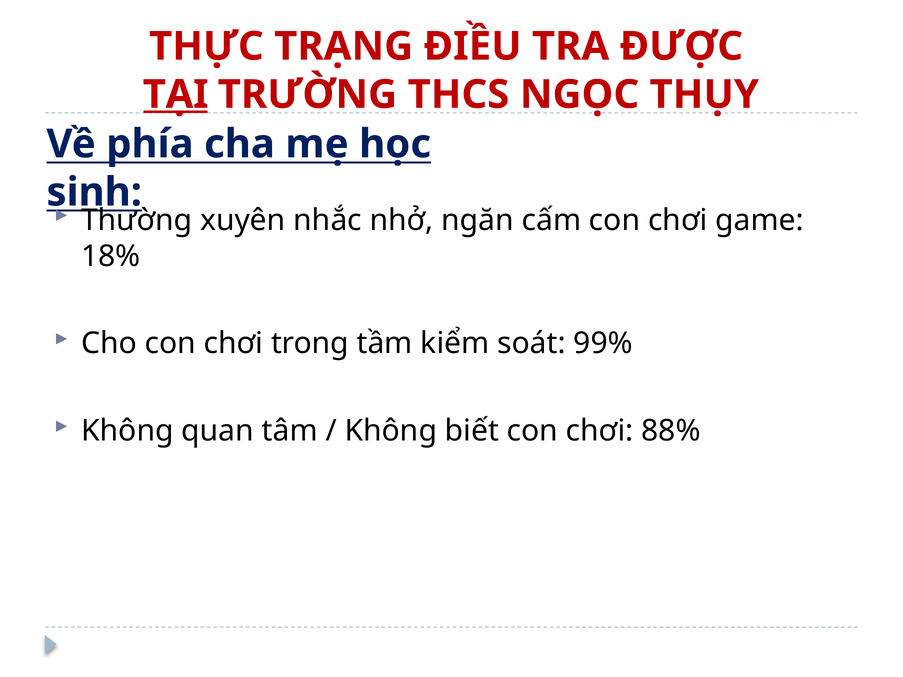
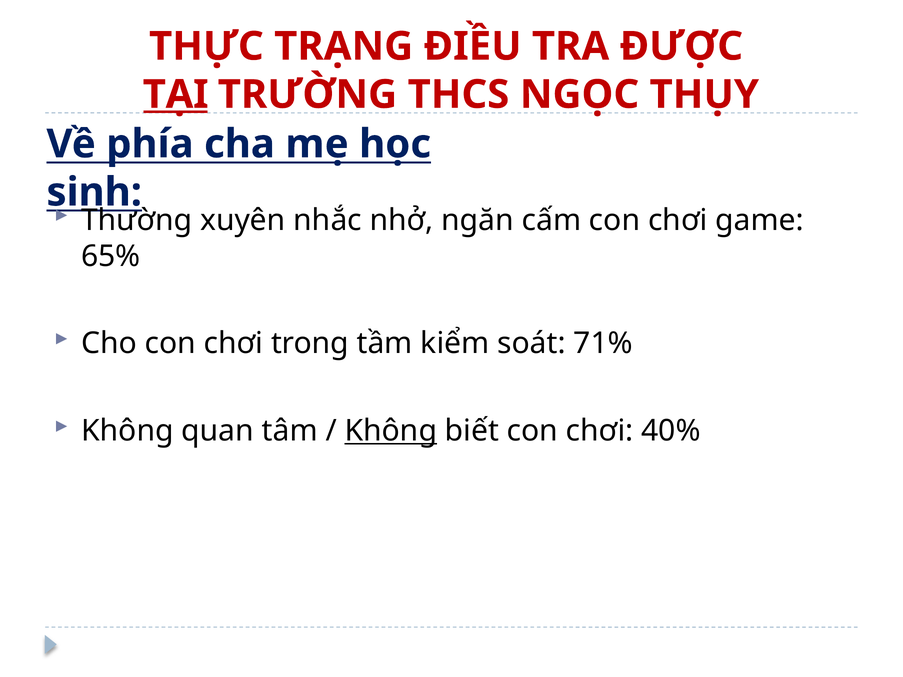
18%: 18% -> 65% (111, 256)
99%: 99% -> 71% (603, 344)
Không underline: none -> present (391, 431)
88%: 88% -> 40% (671, 431)
